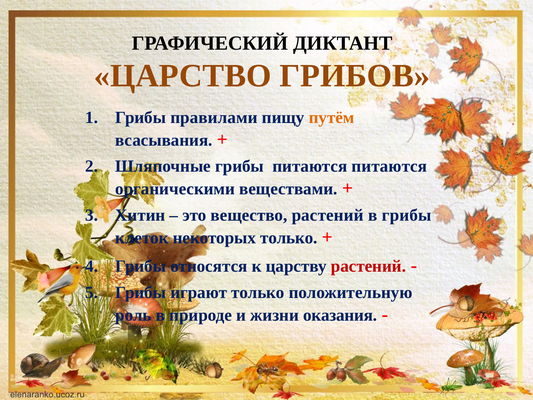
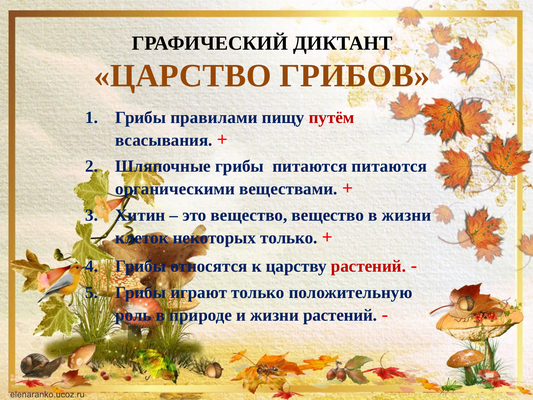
путём colour: orange -> red (332, 117)
вещество растений: растений -> вещество (328, 215)
в грибы: грибы -> жизни (407, 215)
жизни оказания: оказания -> растений (340, 315)
